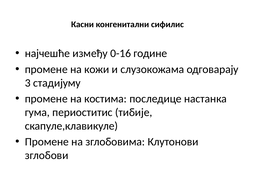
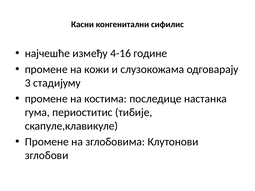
0-16: 0-16 -> 4-16 (121, 54)
